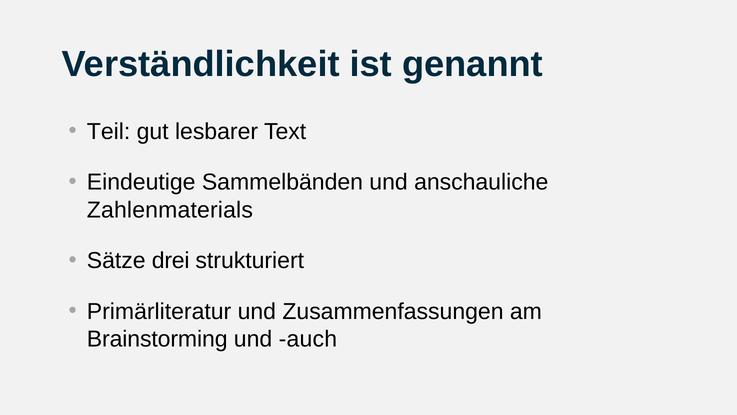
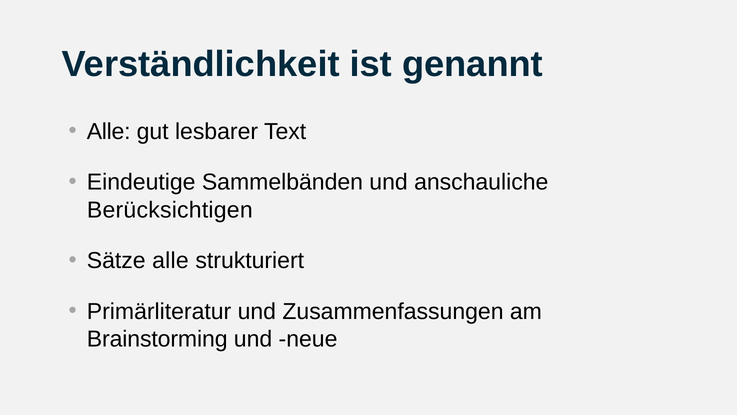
Teil: Teil -> Alle (109, 131)
Zahlenmaterials: Zahlenmaterials -> Berücksichtigen (170, 210)
Sätze drei: drei -> alle (170, 260)
auch: auch -> neue (308, 339)
